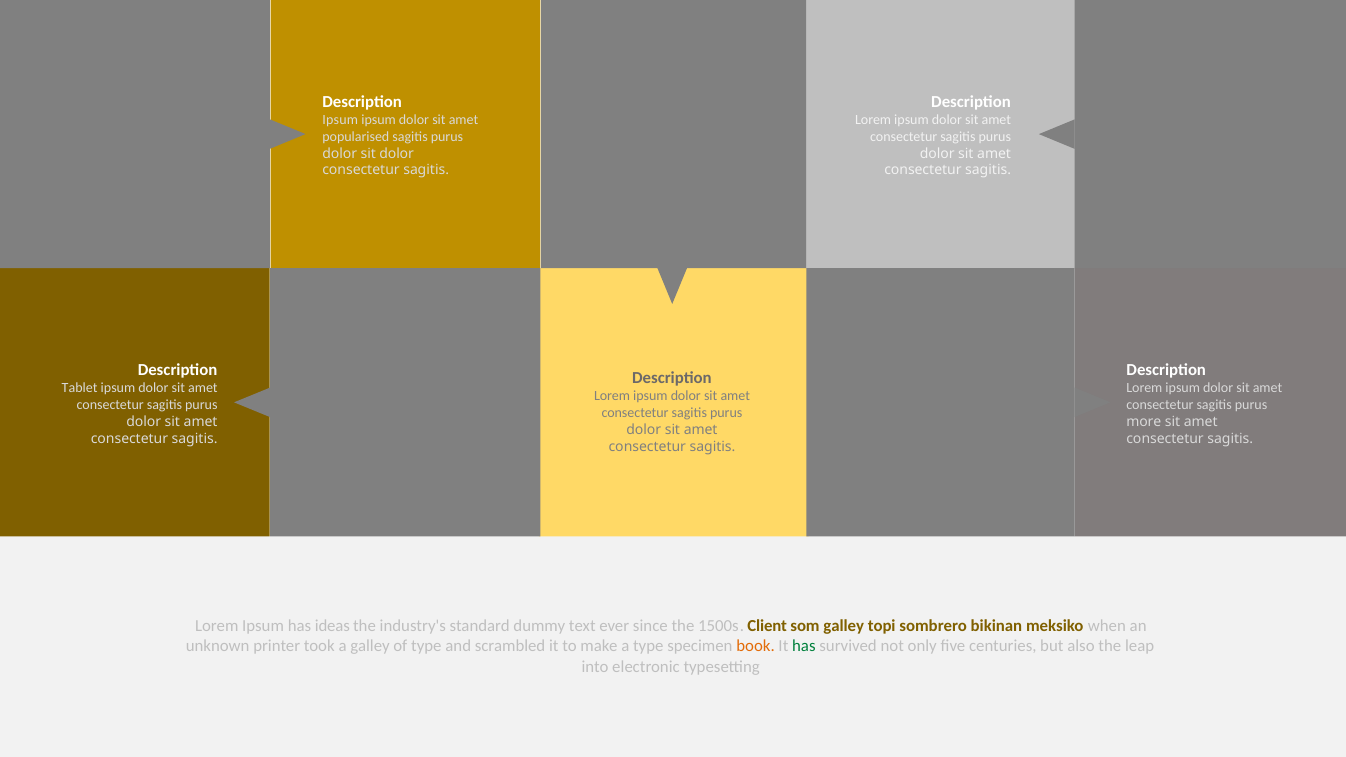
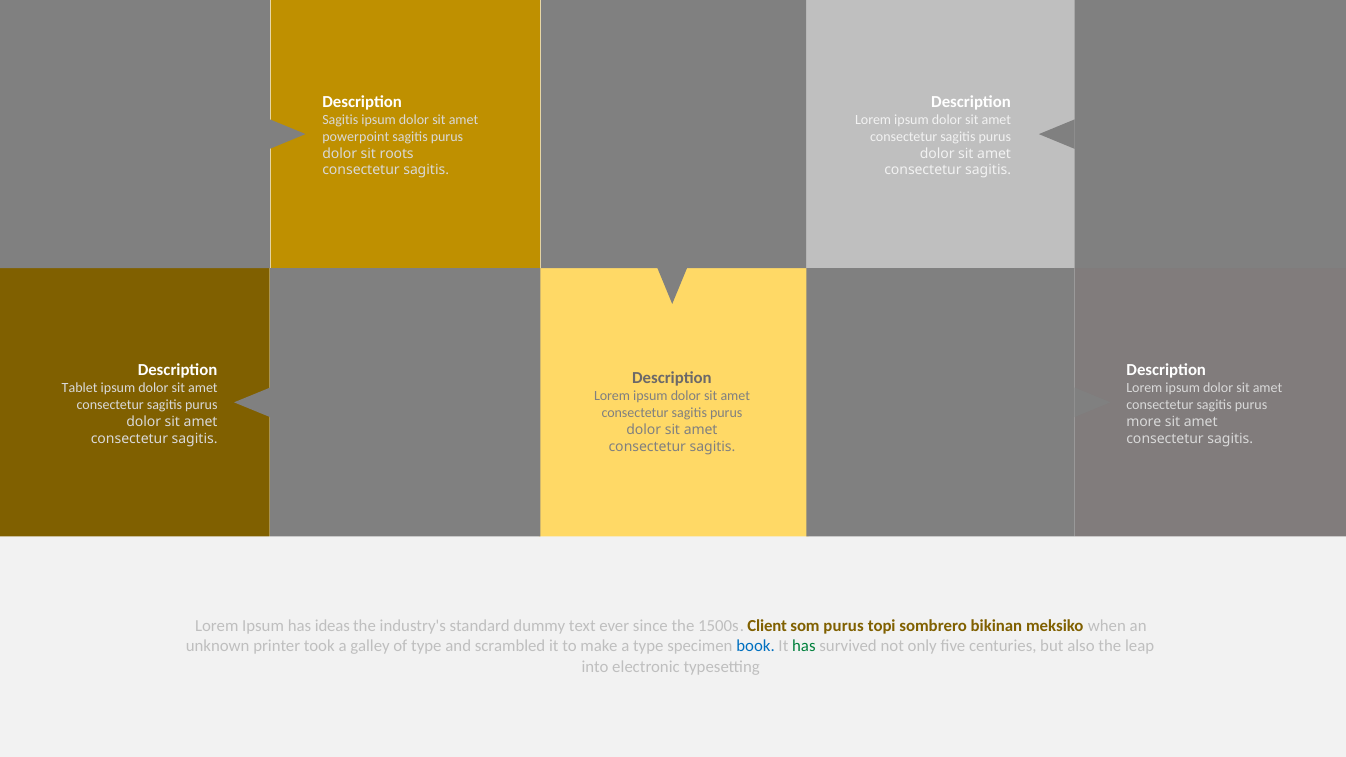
Ipsum: Ipsum -> Sagitis (340, 120)
popularised: popularised -> powerpoint (356, 137)
sit dolor: dolor -> roots (397, 154)
som galley: galley -> purus (844, 626)
book colour: orange -> blue (756, 646)
